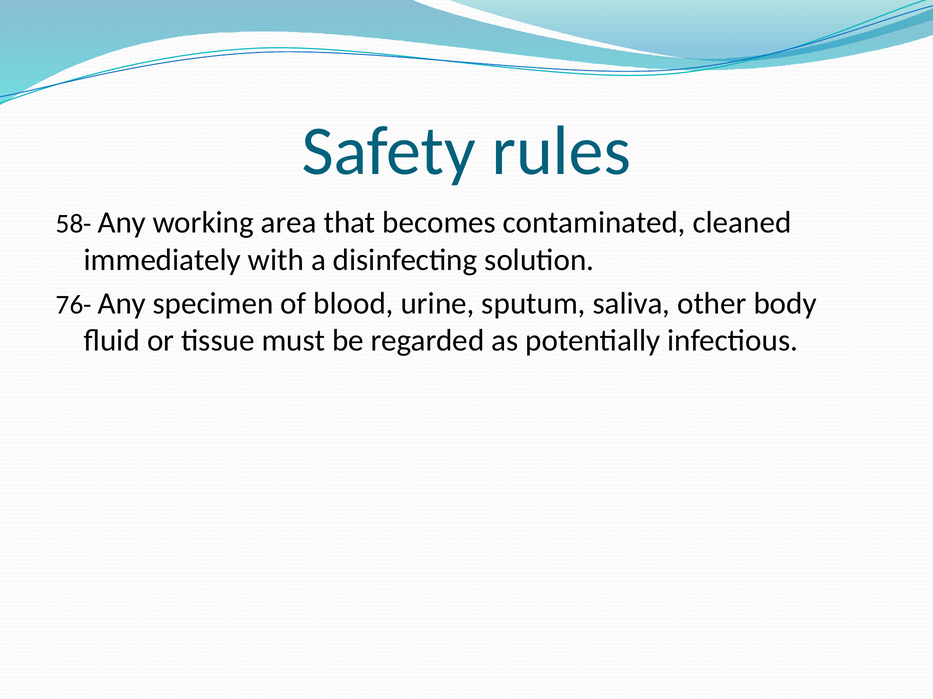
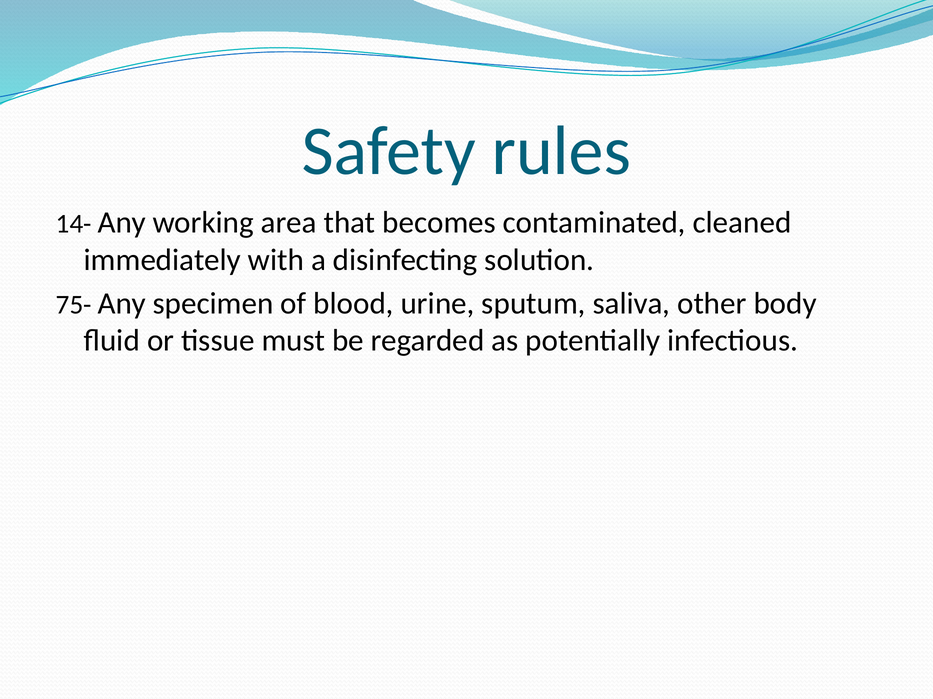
58-: 58- -> 14- (74, 224)
76-: 76- -> 75- (74, 305)
